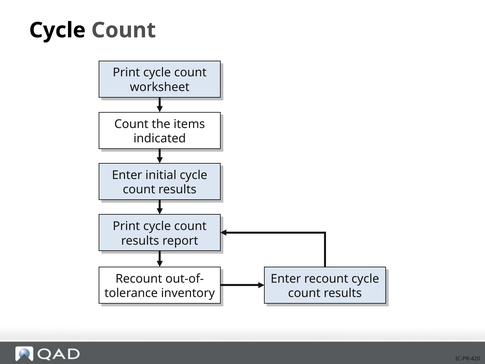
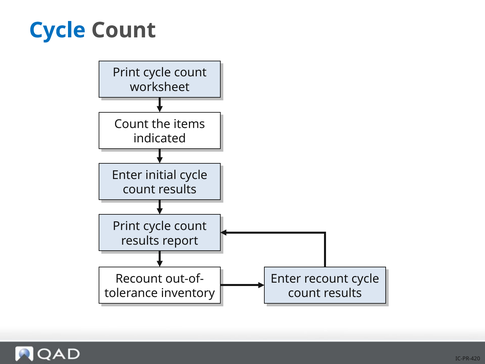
Cycle colour: black -> blue (57, 30)
